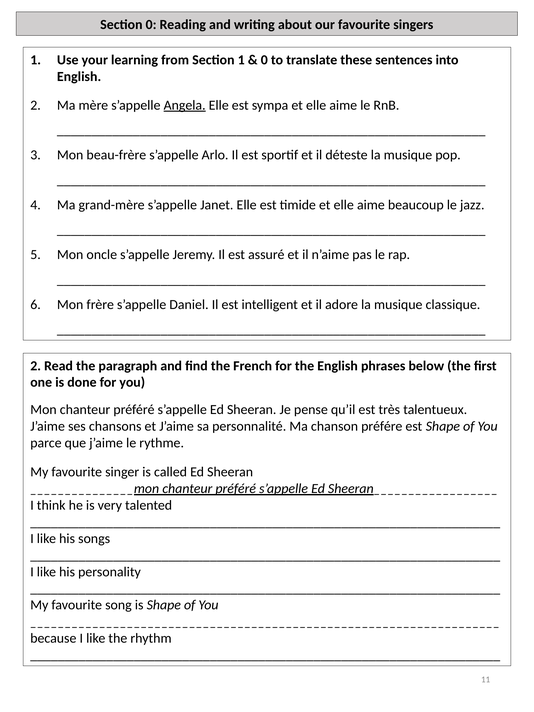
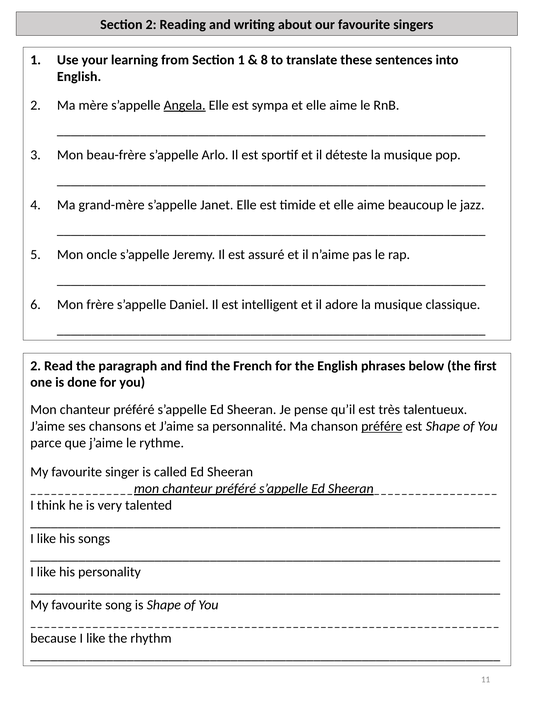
Section 0: 0 -> 2 (151, 25)
0: 0 -> 8 (264, 60)
préfére underline: none -> present (382, 426)
